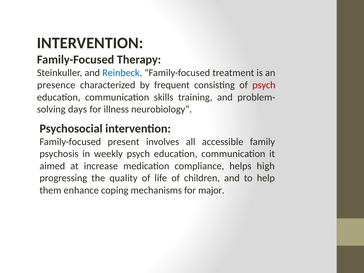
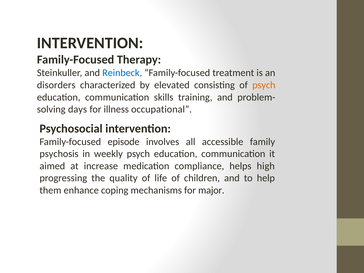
presence: presence -> disorders (56, 85)
frequent: frequent -> elevated (172, 85)
psych colour: red -> orange (264, 85)
neurobiology: neurobiology -> occupational (162, 109)
present: present -> episode (124, 142)
